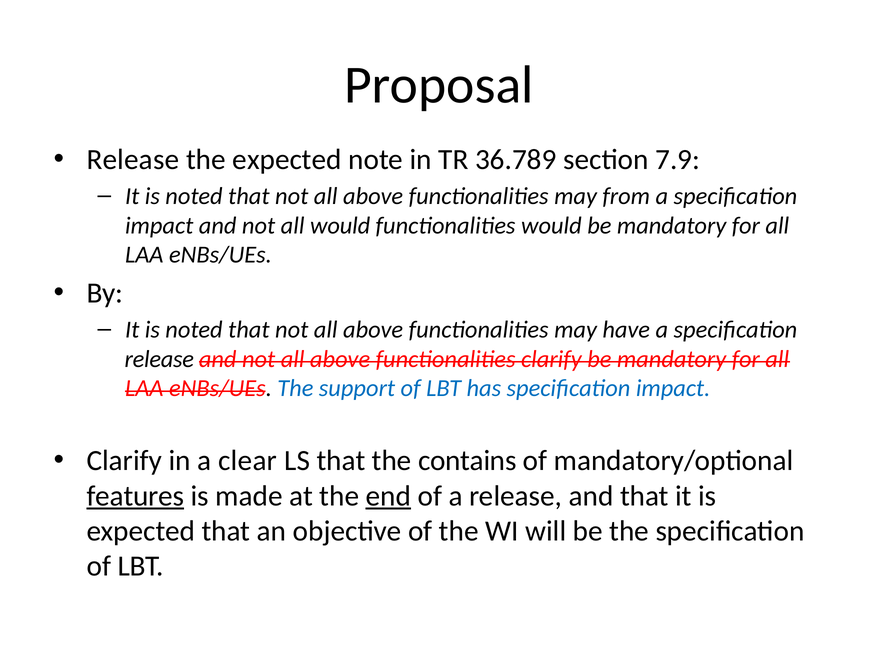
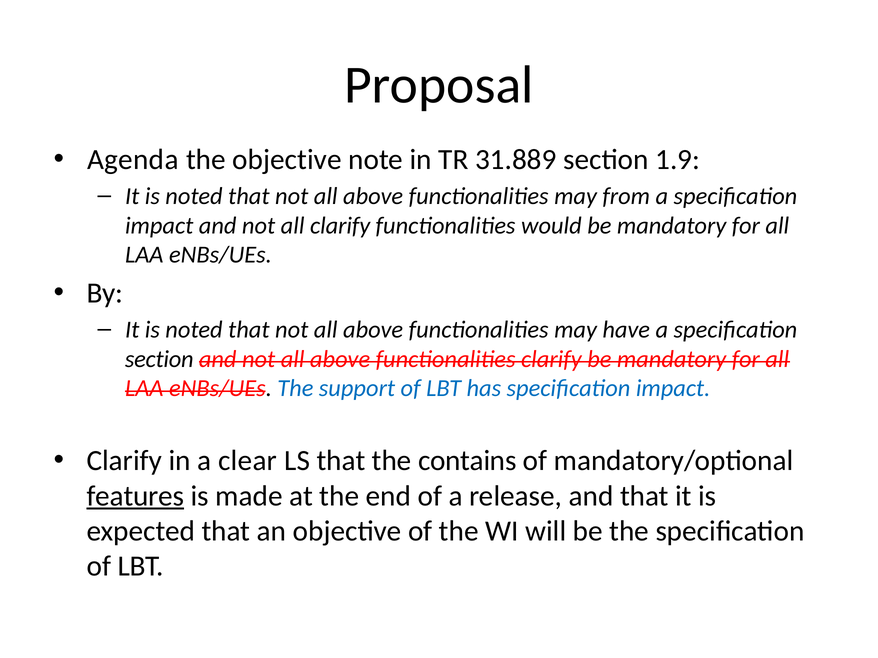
Release: Release -> Agenda (133, 160)
the expected: expected -> objective (287, 160)
36.789: 36.789 -> 31.889 (516, 160)
7.9: 7.9 -> 1.9 (678, 160)
all would: would -> clarify (340, 226)
release: release -> section (159, 359)
end underline: present -> none (388, 496)
